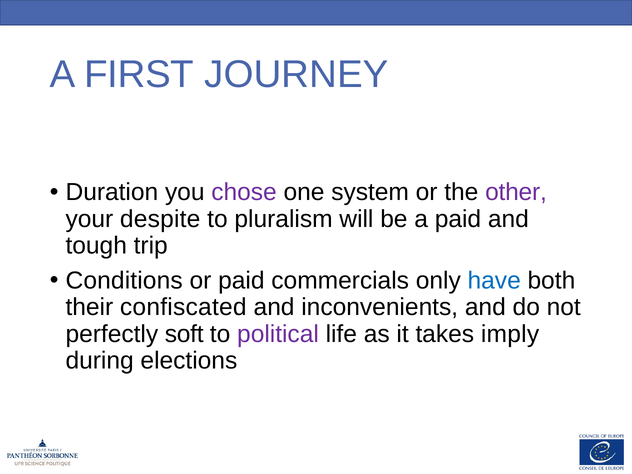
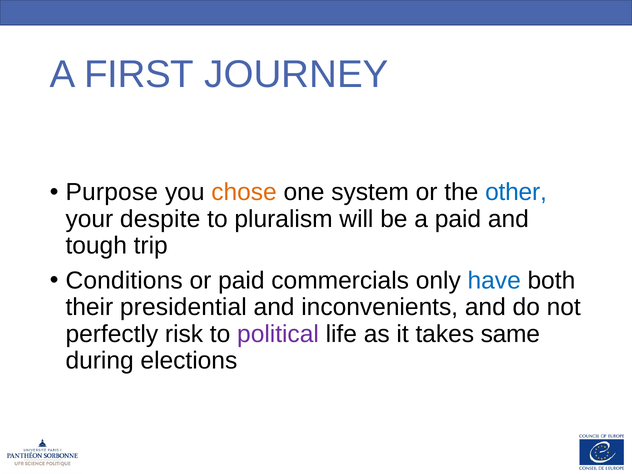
Duration: Duration -> Purpose (112, 192)
chose colour: purple -> orange (244, 192)
other colour: purple -> blue (516, 192)
confiscated: confiscated -> presidential (183, 307)
soft: soft -> risk (184, 334)
imply: imply -> same (510, 334)
